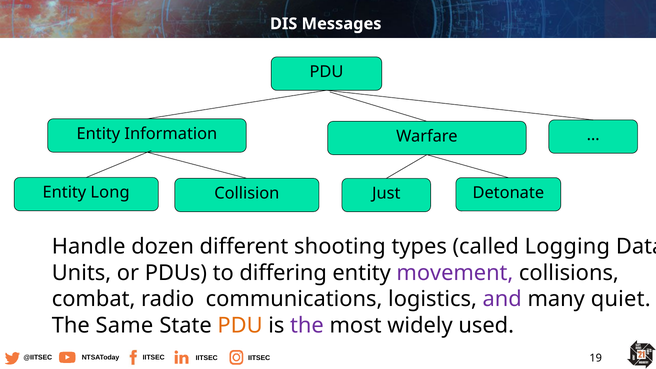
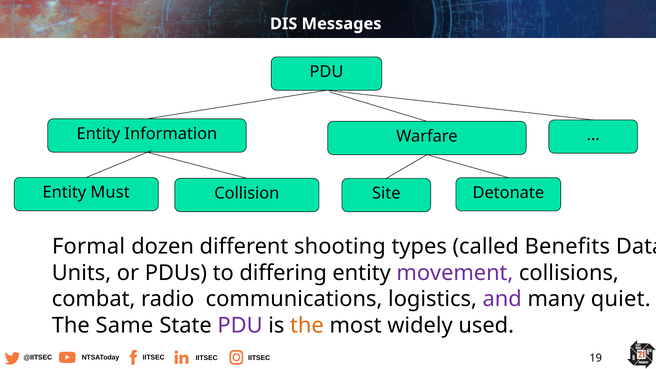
Long: Long -> Must (110, 193)
Just: Just -> Site (386, 193)
Handle: Handle -> Formal (89, 247)
Logging: Logging -> Benefits (567, 247)
PDU colour: orange -> purple (240, 325)
the colour: purple -> orange (307, 325)
